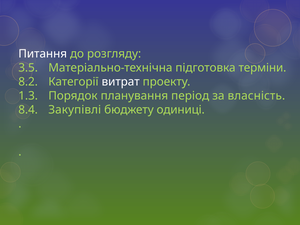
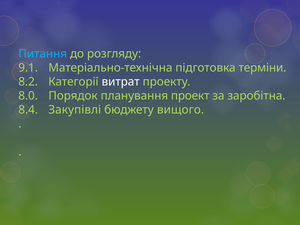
Питання colour: white -> light blue (43, 54)
3.5: 3.5 -> 9.1 (28, 68)
1.3: 1.3 -> 8.0 (28, 96)
період: період -> проект (190, 96)
власність: власність -> заробітна (256, 96)
одиниці: одиниці -> вищого (181, 110)
